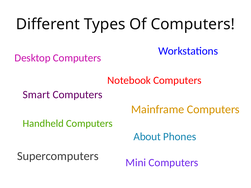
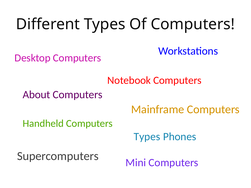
Smart: Smart -> About (36, 95)
About: About -> Types (147, 137)
